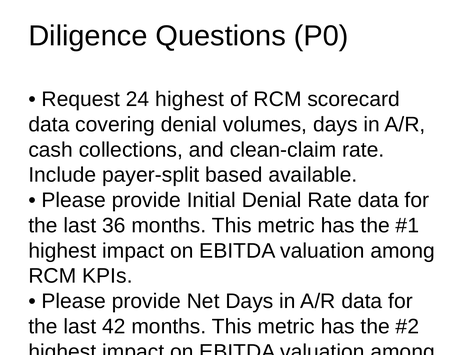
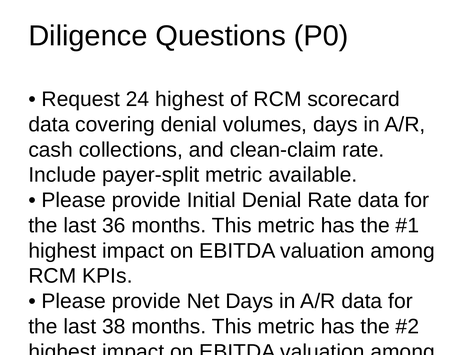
payer-split based: based -> metric (234, 175)
42: 42 -> 38 (114, 327)
